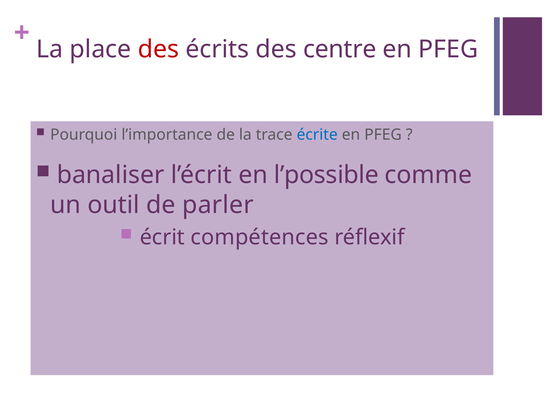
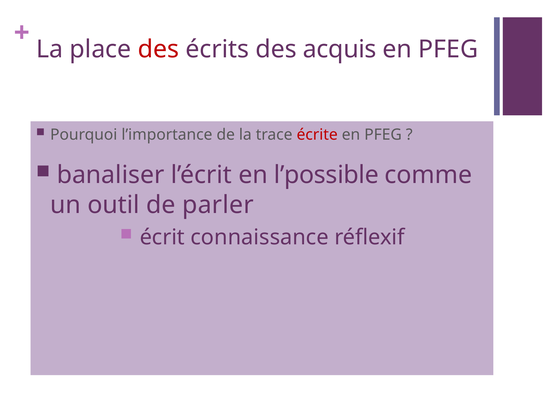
centre: centre -> acquis (340, 49)
écrite colour: blue -> red (317, 135)
compétences: compétences -> connaissance (260, 237)
